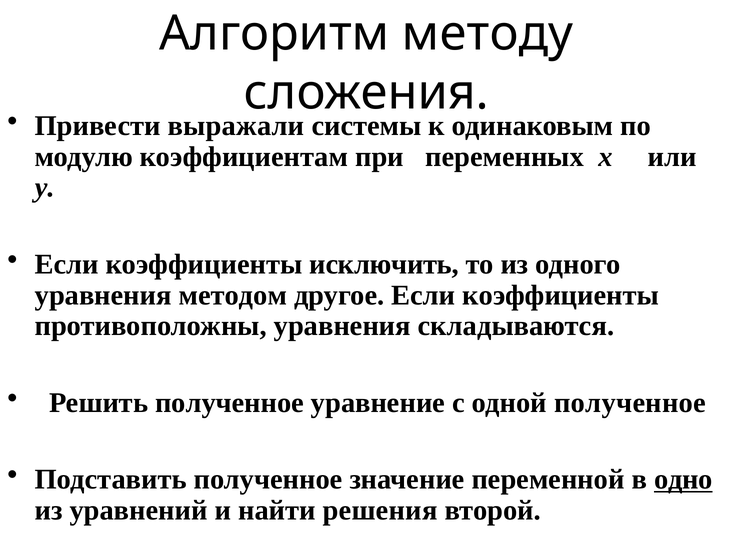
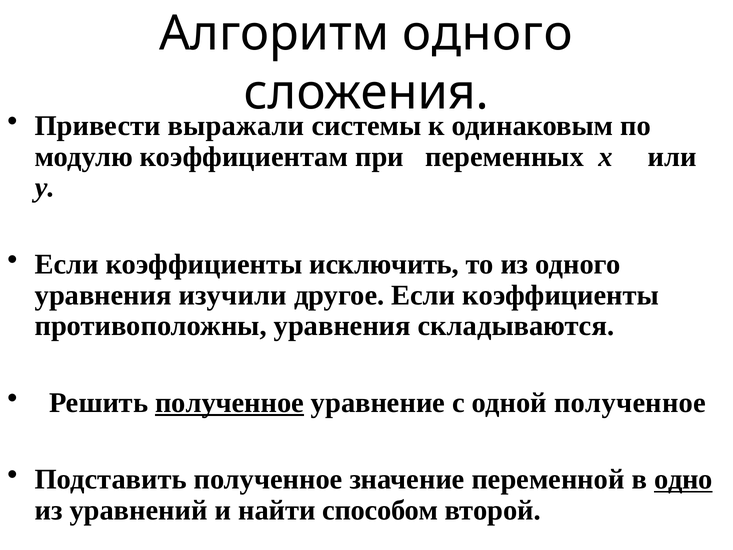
Алгоритм методу: методу -> одного (487, 34)
методом: методом -> изучили (233, 295)
полученное underline: none -> present (230, 402)
решения: решения -> способом (380, 510)
